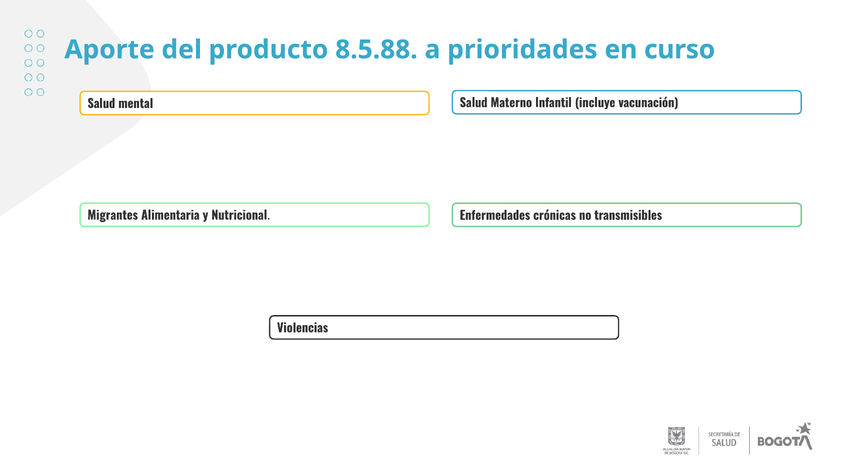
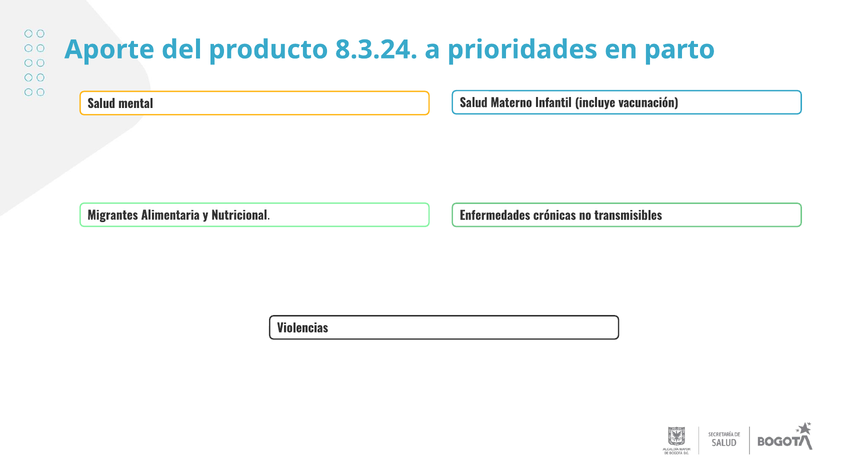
8.5.88: 8.5.88 -> 8.3.24 (376, 50)
curso: curso -> parto (680, 50)
